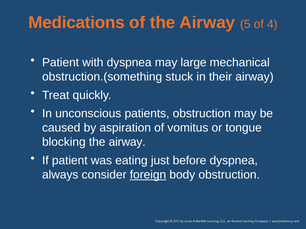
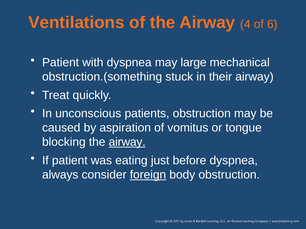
Medications: Medications -> Ventilations (76, 23)
5: 5 -> 4 (245, 24)
4: 4 -> 6 (272, 24)
airway underline: none -> present (127, 142)
